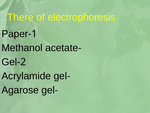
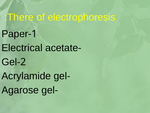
Methanol: Methanol -> Electrical (22, 48)
